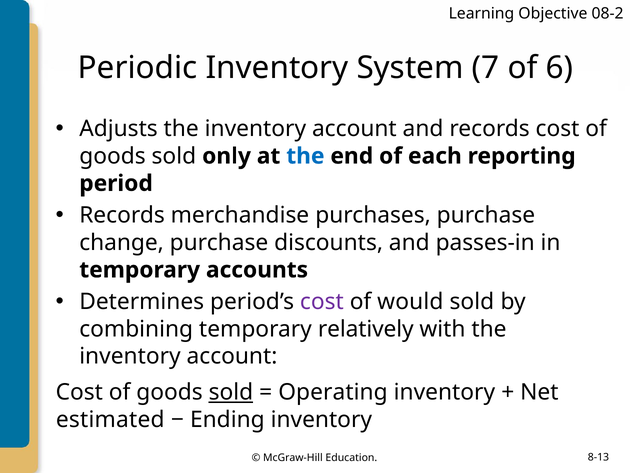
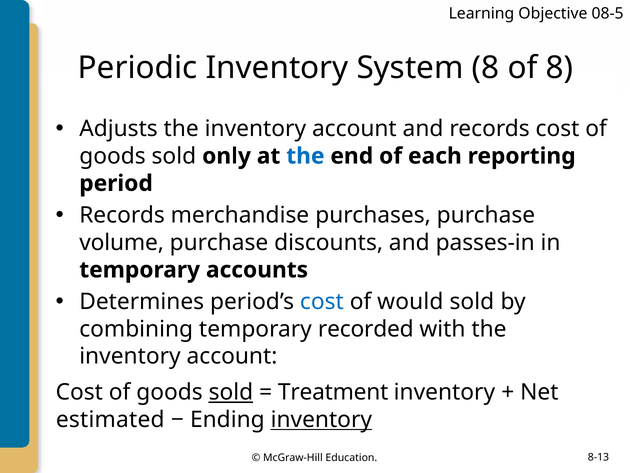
08-2: 08-2 -> 08-5 (608, 13)
System 7: 7 -> 8 (486, 68)
of 6: 6 -> 8 (559, 68)
change: change -> volume (122, 242)
cost colour: purple -> blue (322, 301)
relatively: relatively -> recorded (366, 329)
Operating: Operating -> Treatment (333, 392)
inventory underline: none -> present (321, 419)
